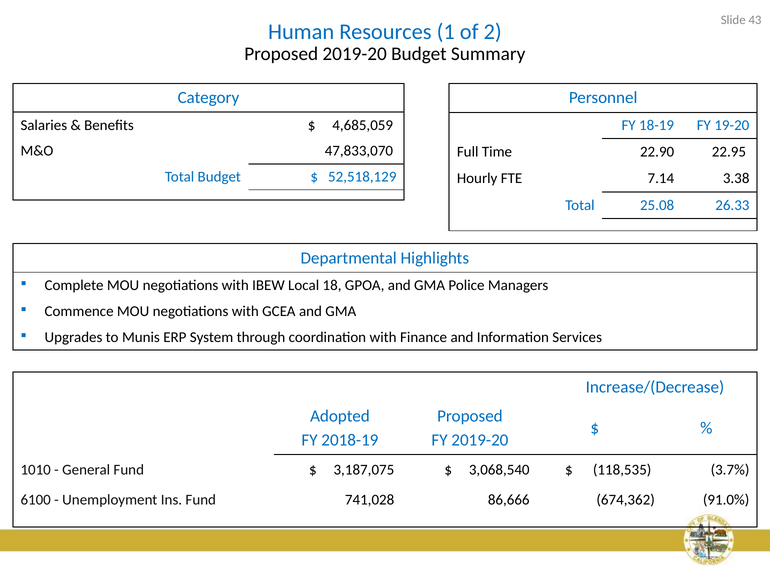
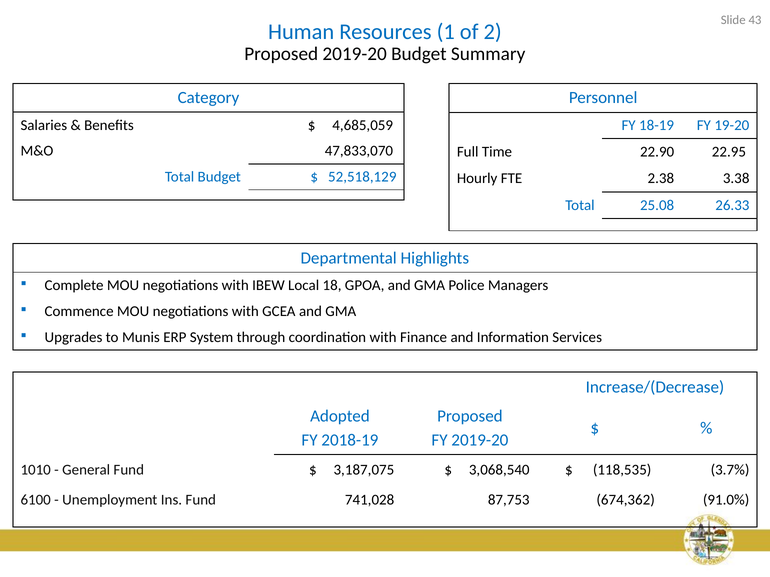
7.14: 7.14 -> 2.38 (661, 178)
86,666: 86,666 -> 87,753 (509, 500)
